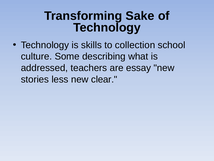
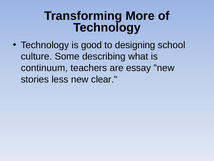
Sake: Sake -> More (140, 16)
skills: skills -> good (92, 45)
collection: collection -> designing (135, 45)
addressed: addressed -> continuum (44, 68)
